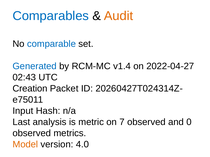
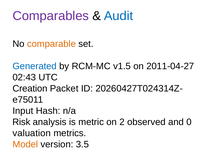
Comparables colour: blue -> purple (51, 16)
Audit colour: orange -> blue (118, 16)
comparable colour: blue -> orange (51, 44)
v1.4: v1.4 -> v1.5 (122, 66)
2022-04-27: 2022-04-27 -> 2011-04-27 (170, 66)
Last: Last -> Risk (21, 122)
7: 7 -> 2 (122, 122)
observed: observed -> valuation (32, 134)
4.0: 4.0 -> 3.5 (82, 145)
